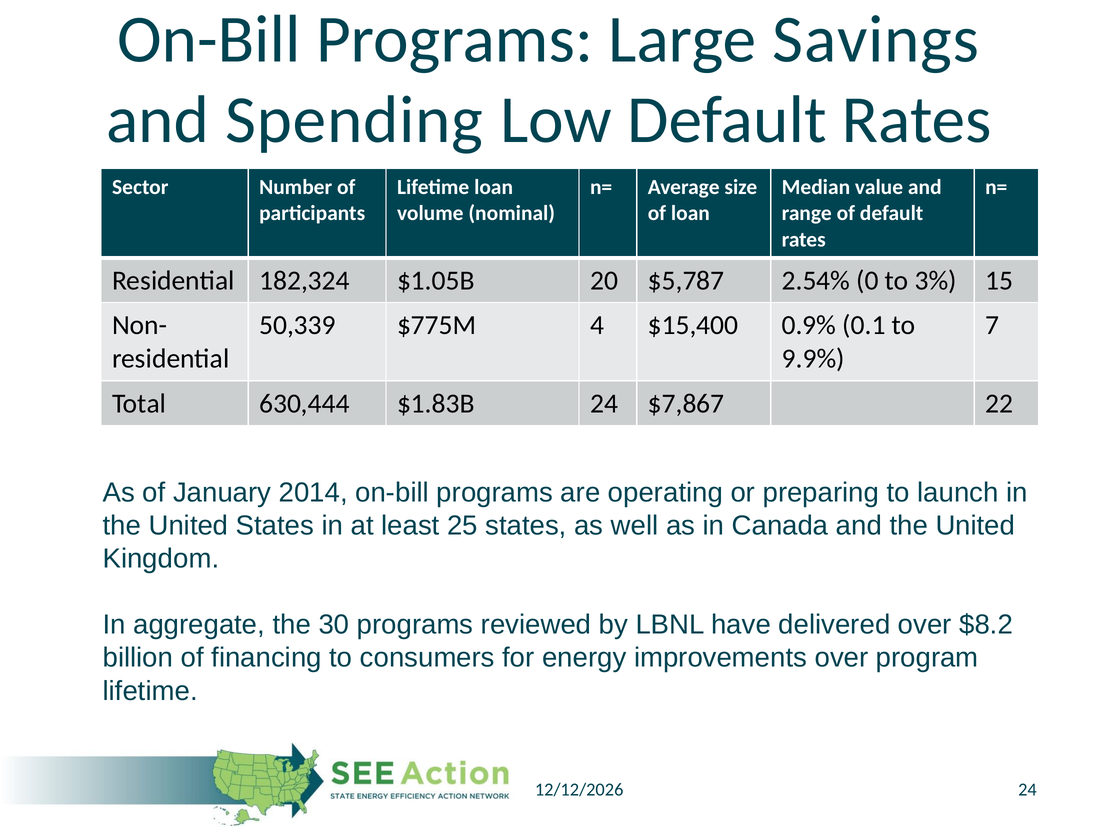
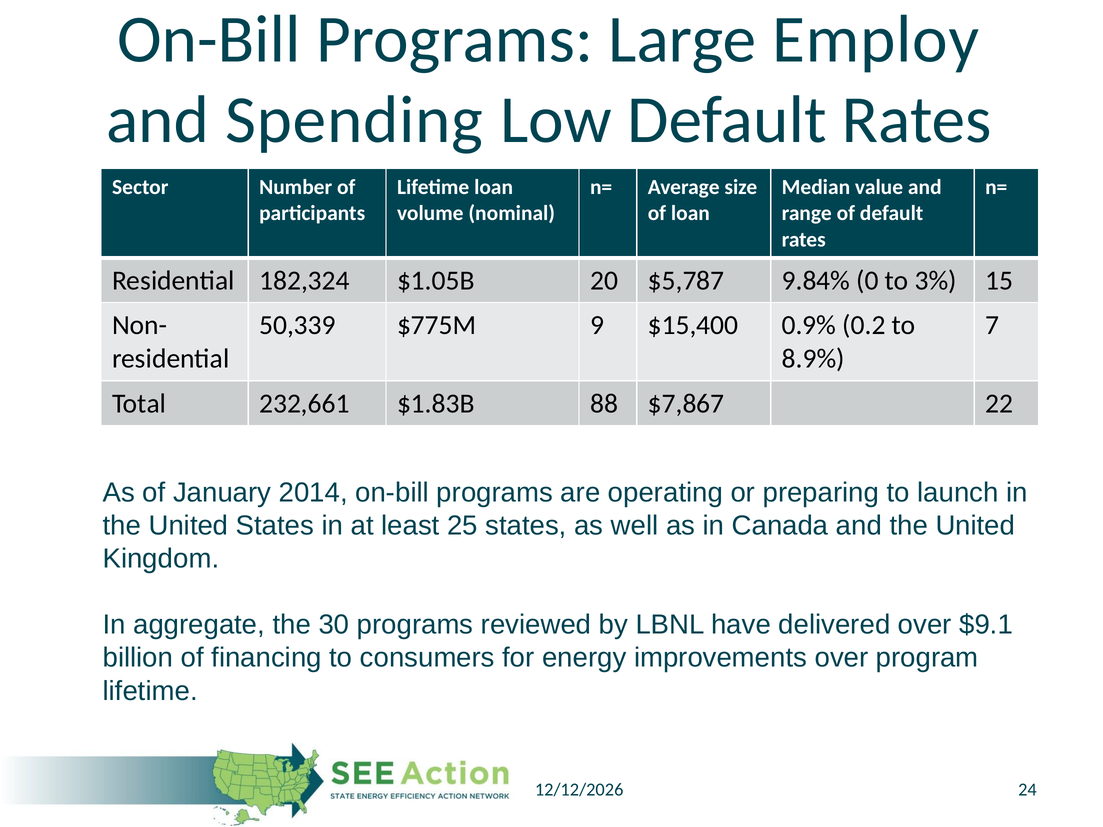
Savings: Savings -> Employ (876, 39)
2.54%: 2.54% -> 9.84% (816, 281)
4: 4 -> 9 (597, 325)
0.1: 0.1 -> 0.2 (864, 325)
9.9%: 9.9% -> 8.9% (813, 359)
630,444: 630,444 -> 232,661 (304, 404)
$1.83B 24: 24 -> 88 (604, 404)
$8.2: $8.2 -> $9.1 (986, 625)
